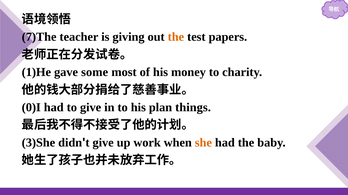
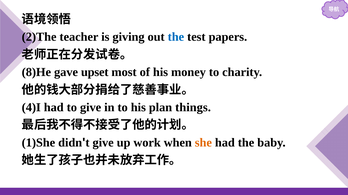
7)The: 7)The -> 2)The (39, 37)
the colour: orange -> blue (176, 37)
1)He: 1)He -> 8)He (36, 72)
some: some -> upset (95, 72)
0)I: 0)I -> 4)I (31, 108)
3)She: 3)She -> 1)She (38, 143)
